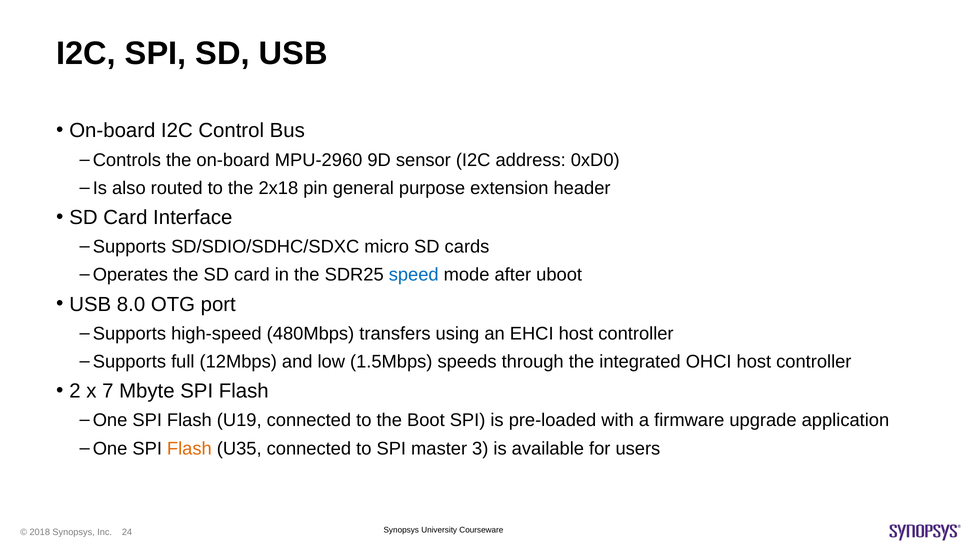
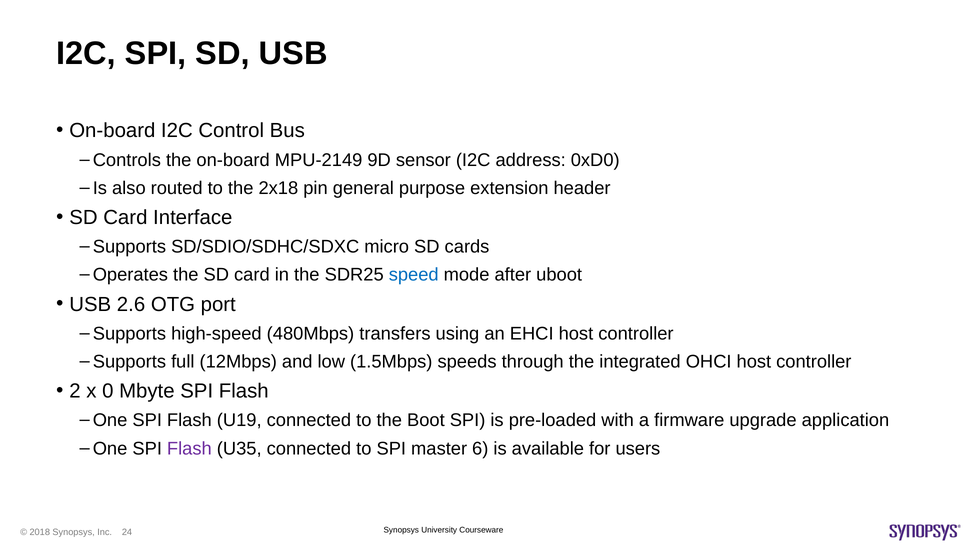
MPU-2960: MPU-2960 -> MPU-2149 (319, 160)
8.0: 8.0 -> 2.6 (131, 304)
7: 7 -> 0 (108, 391)
Flash colour: orange -> purple (189, 448)
3: 3 -> 6 (480, 448)
